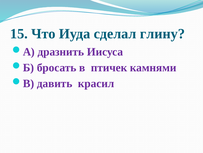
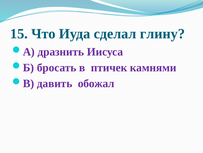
красил: красил -> обожал (96, 83)
